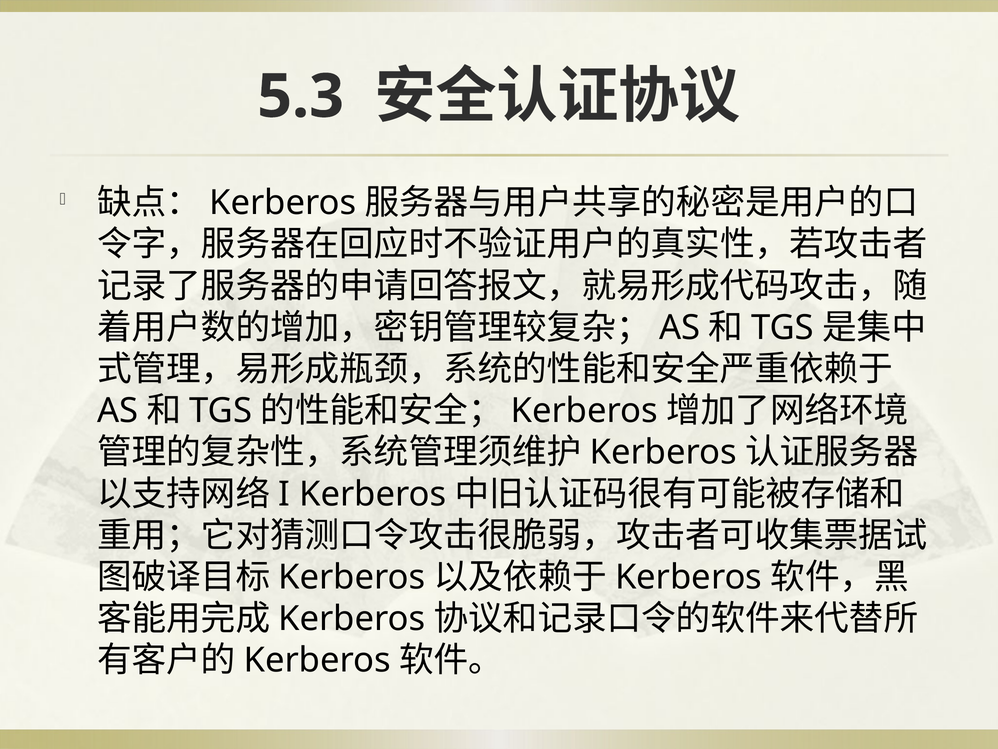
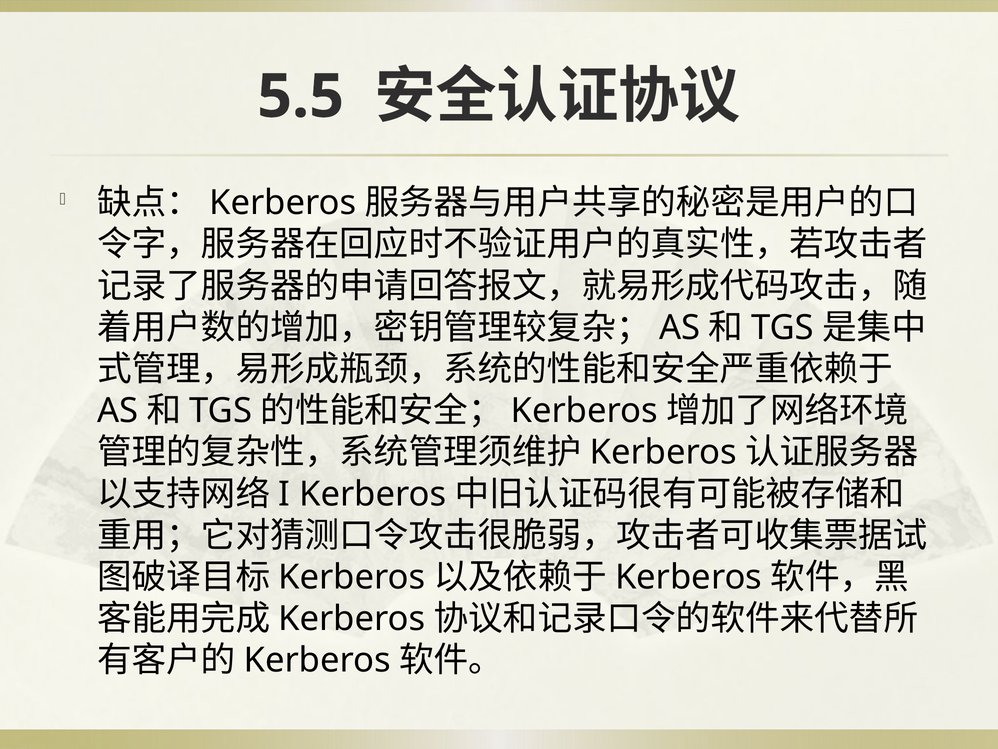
5.3: 5.3 -> 5.5 (301, 97)
